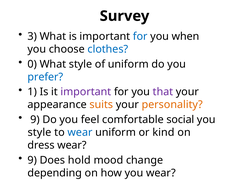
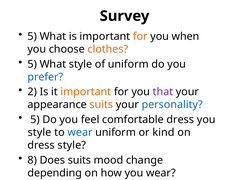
3: 3 -> 5 (32, 36)
for colour: blue -> orange (140, 36)
clothes colour: blue -> orange (108, 49)
0: 0 -> 5 (32, 64)
1: 1 -> 2 (32, 92)
important colour: purple -> orange (86, 92)
personality colour: orange -> blue (172, 105)
9: 9 -> 5 (35, 120)
comfortable social: social -> dress (180, 120)
dress wear: wear -> style (72, 146)
9: 9 -> 8 (32, 161)
Does hold: hold -> suits (79, 161)
